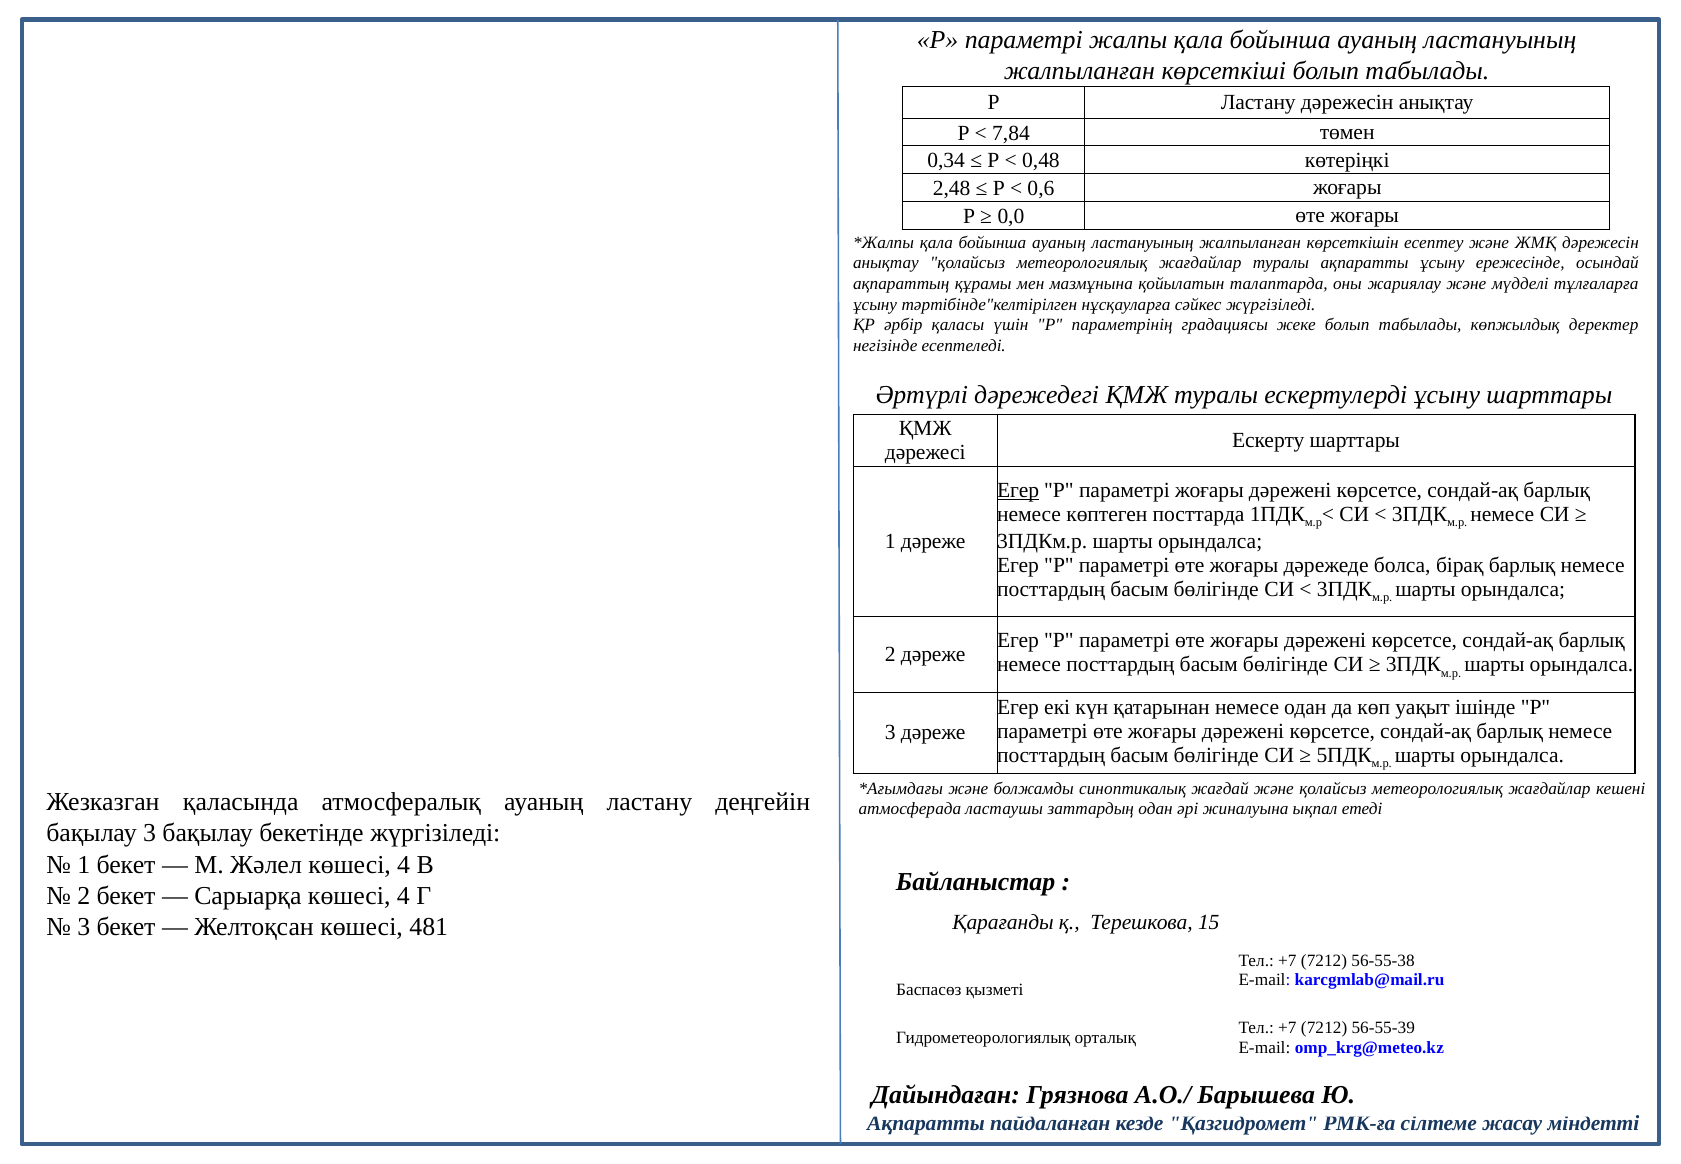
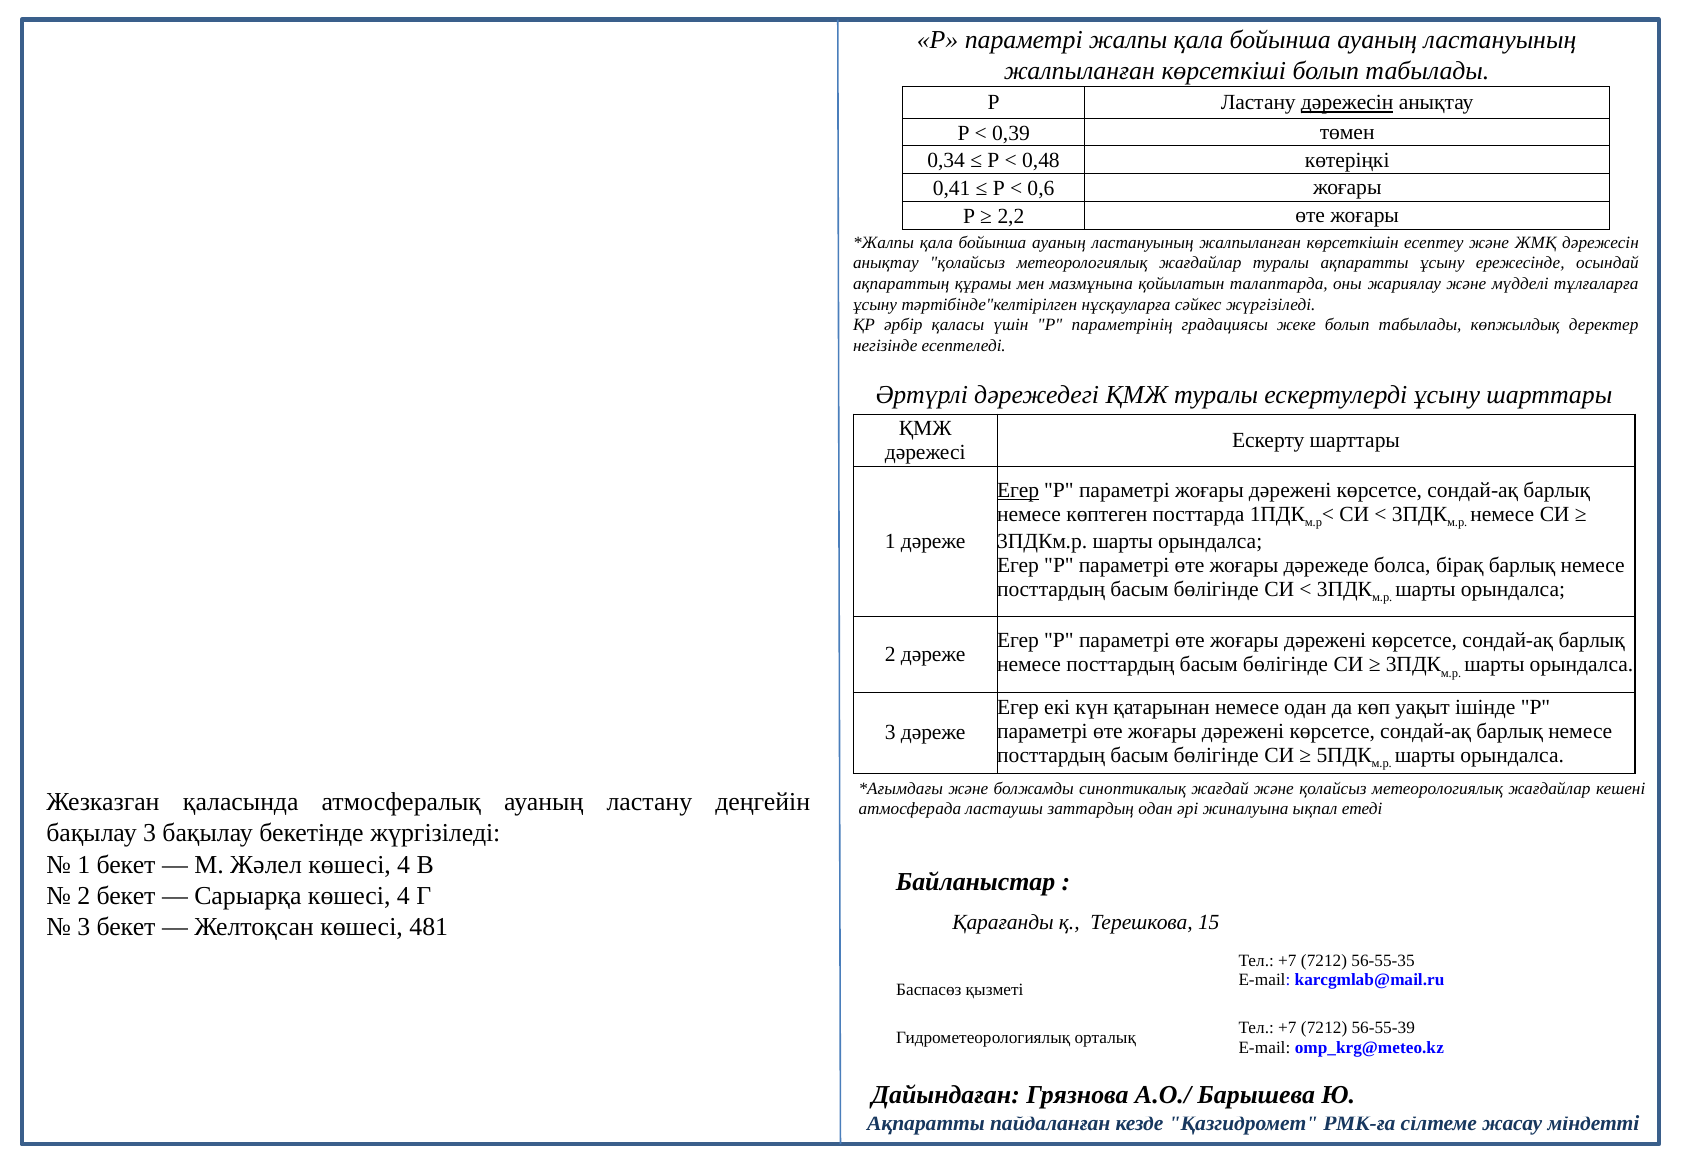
дәрежесін underline: none -> present (1347, 103)
7,84: 7,84 -> 0,39 (1011, 133)
2,48: 2,48 -> 0,41 (952, 188)
0,0: 0,0 -> 2,2 (1011, 216)
56-55-38: 56-55-38 -> 56-55-35 (1383, 961)
